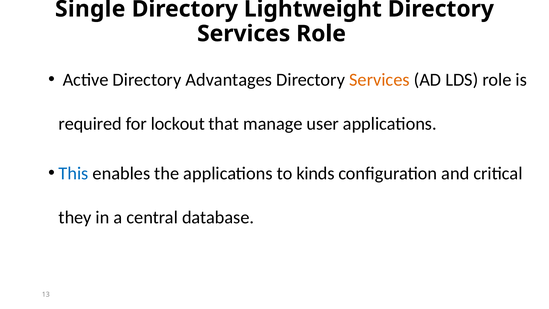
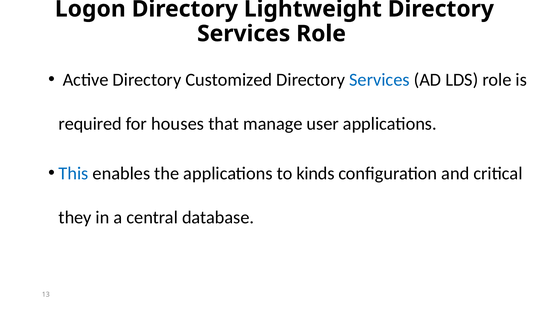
Single: Single -> Logon (90, 9)
Advantages: Advantages -> Customized (229, 80)
Services colour: orange -> blue (379, 80)
lockout: lockout -> houses (178, 124)
